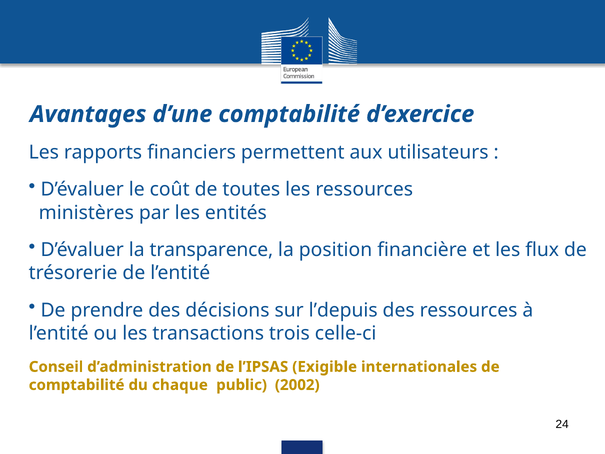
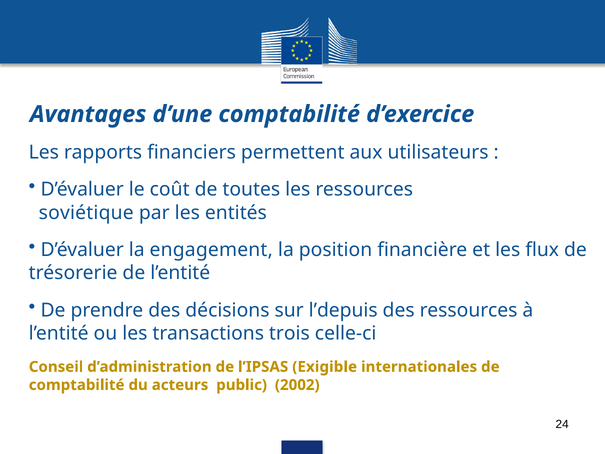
ministères: ministères -> soviétique (86, 213)
transparence: transparence -> engagement (211, 250)
chaque: chaque -> acteurs (180, 385)
